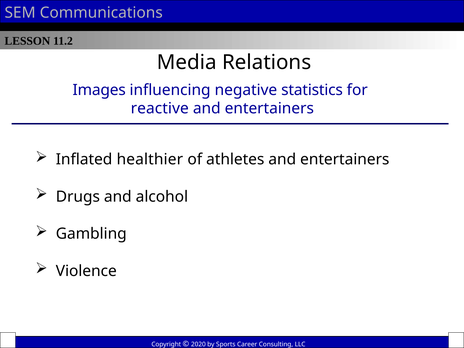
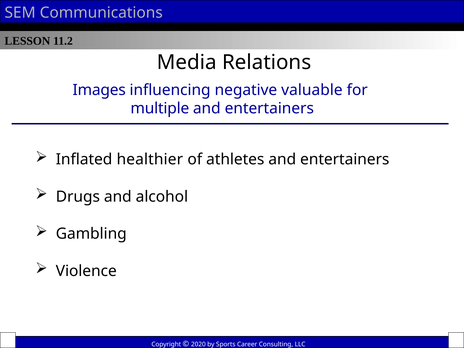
statistics: statistics -> valuable (312, 90)
reactive: reactive -> multiple (160, 109)
